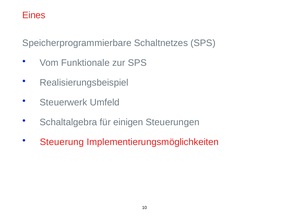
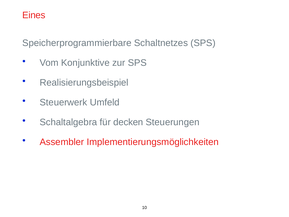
Funktionale: Funktionale -> Konjunktive (85, 63)
einigen: einigen -> decken (128, 122)
Steuerung: Steuerung -> Assembler (62, 142)
